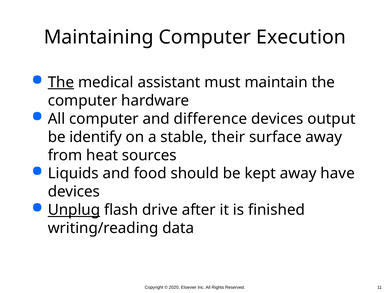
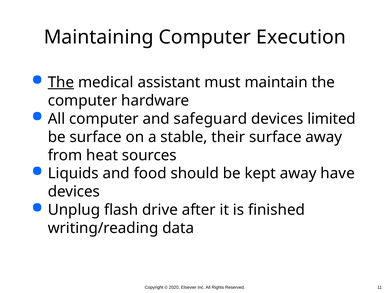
difference: difference -> safeguard (210, 119)
output: output -> limited (332, 119)
be identify: identify -> surface (96, 137)
Unplug underline: present -> none (74, 210)
